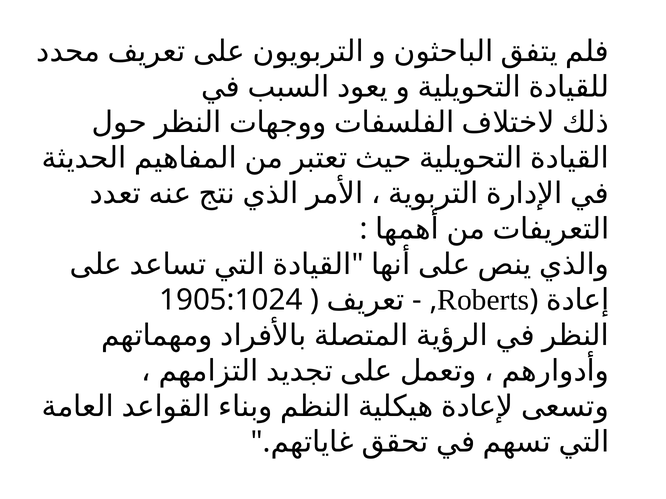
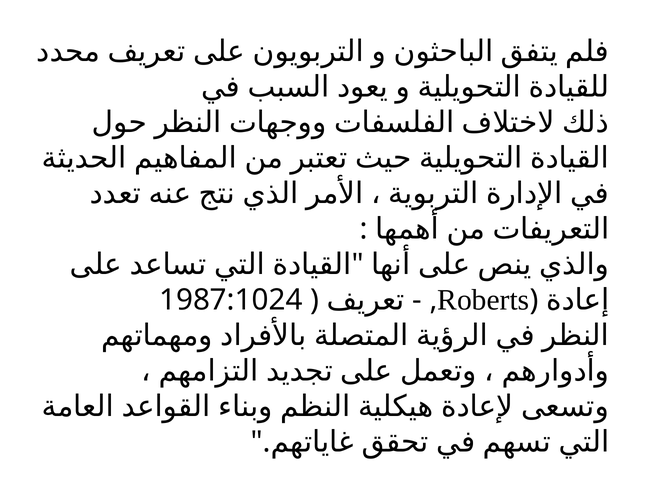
1905:1024: 1905:1024 -> 1987:1024 (231, 300)
